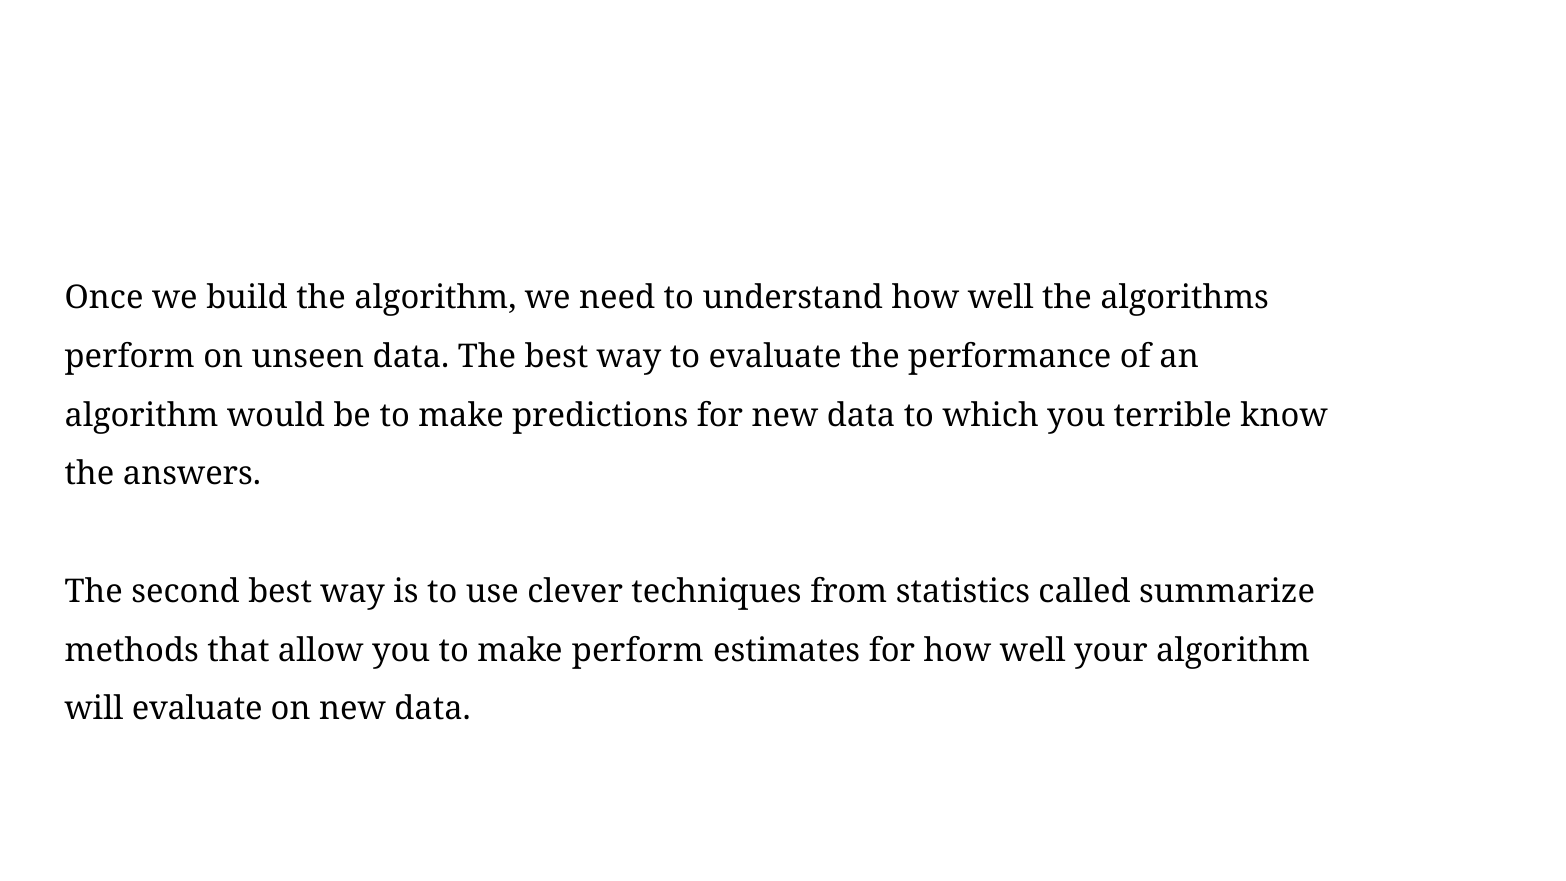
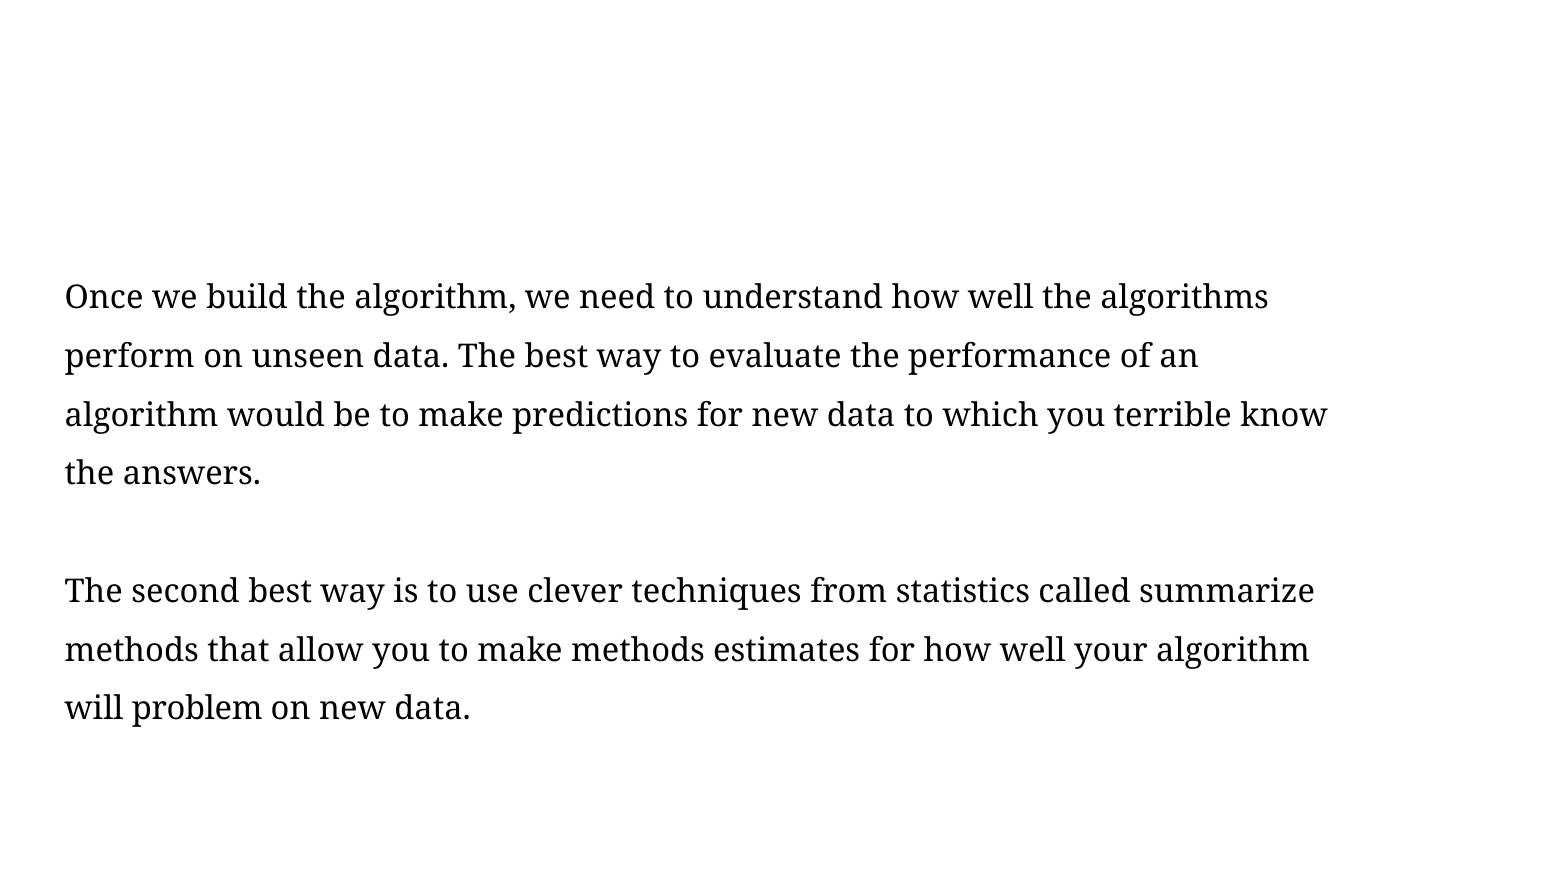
make perform: perform -> methods (638, 650)
will evaluate: evaluate -> problem (197, 709)
